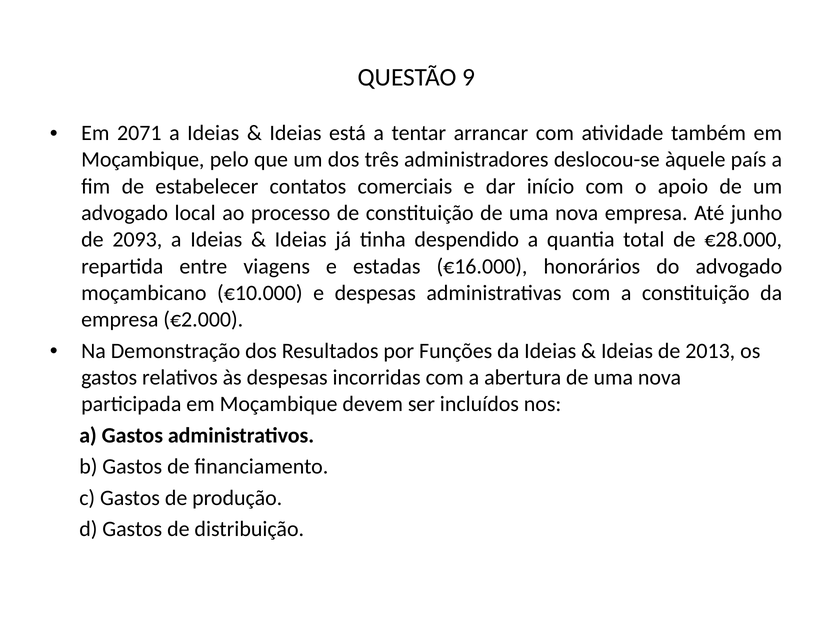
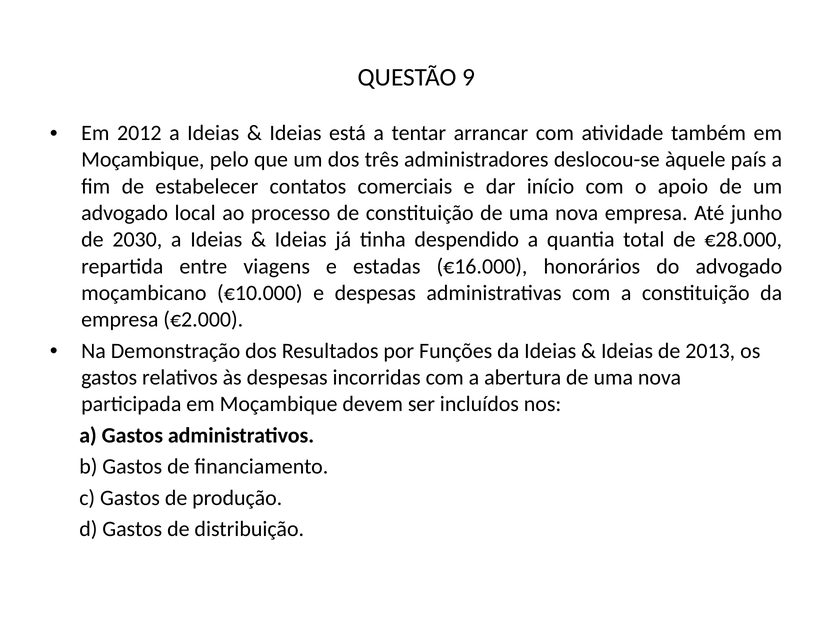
2071: 2071 -> 2012 (139, 133)
2093: 2093 -> 2030 (137, 240)
